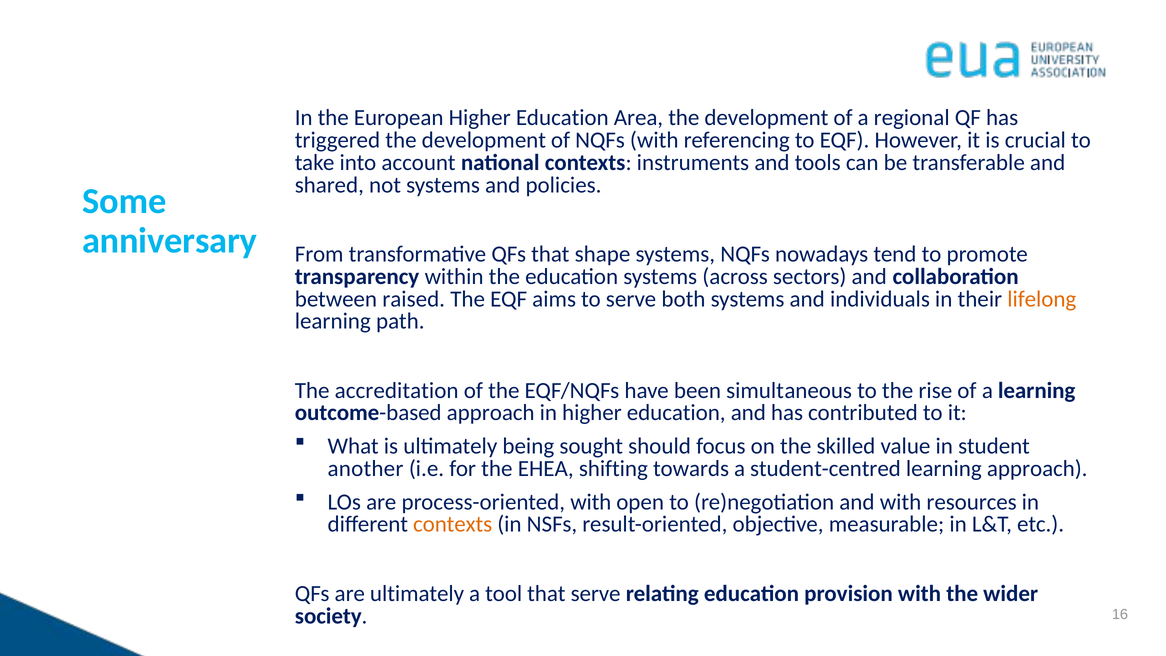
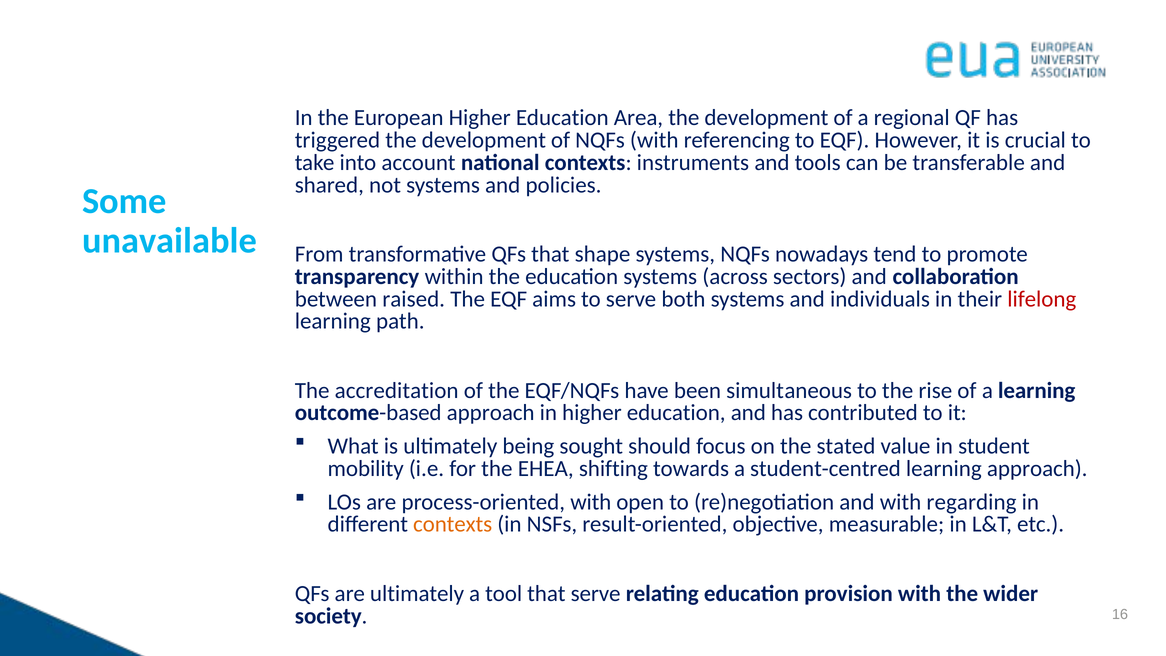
anniversary: anniversary -> unavailable (169, 241)
lifelong colour: orange -> red (1042, 299)
skilled: skilled -> stated (846, 446)
another: another -> mobility (366, 469)
resources: resources -> regarding (972, 502)
